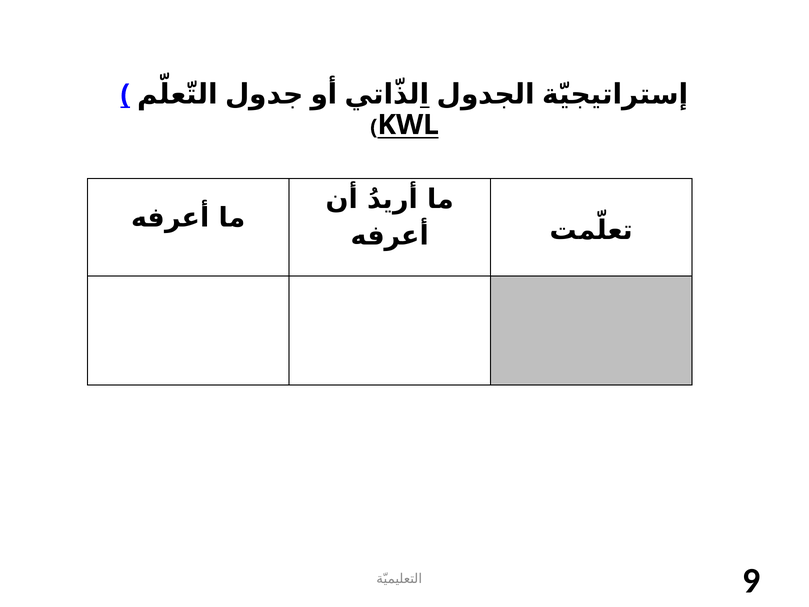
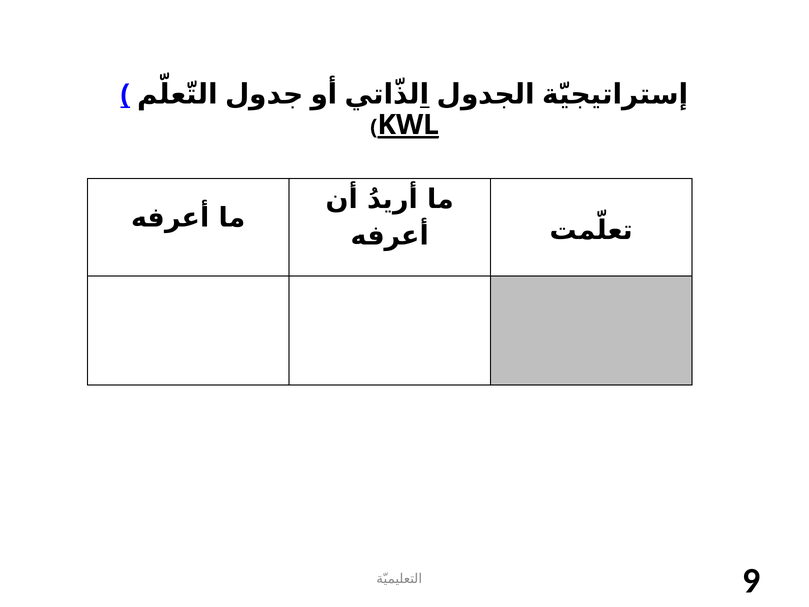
KWL underline: none -> present (408, 125)
